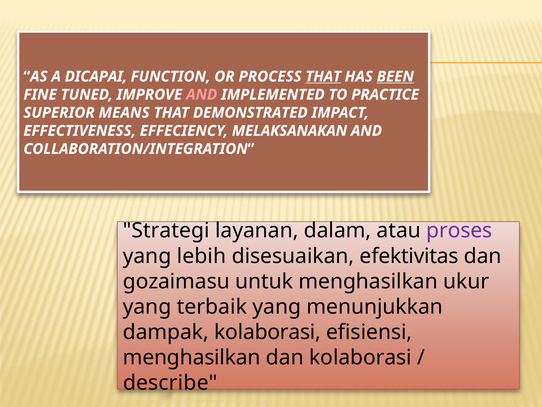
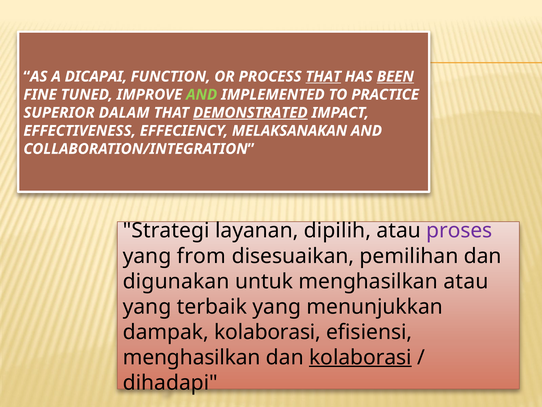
AND colour: pink -> light green (202, 95)
MEANS: MEANS -> DALAM (124, 113)
DEMONSTRATED underline: none -> present (250, 113)
dalam: dalam -> dipilih (337, 230)
lebih: lebih -> from (201, 256)
efektivitas: efektivitas -> pemilihan (409, 256)
gozaimasu: gozaimasu -> digunakan (176, 281)
menghasilkan ukur: ukur -> atau (466, 281)
kolaborasi underline: none -> present (360, 357)
describe: describe -> dihadapi (170, 382)
